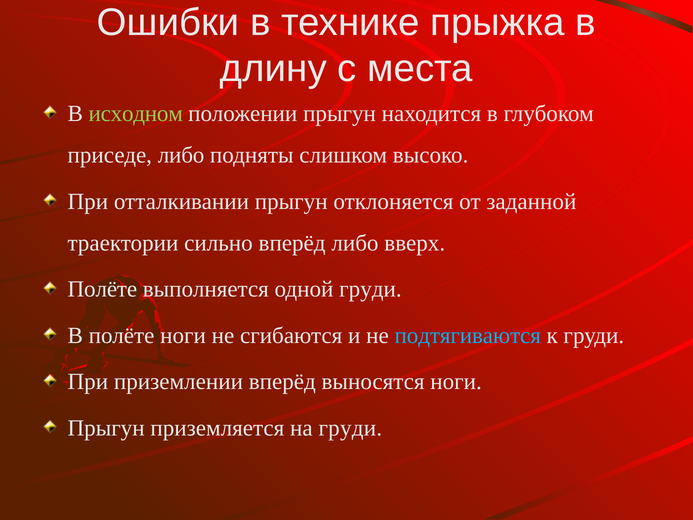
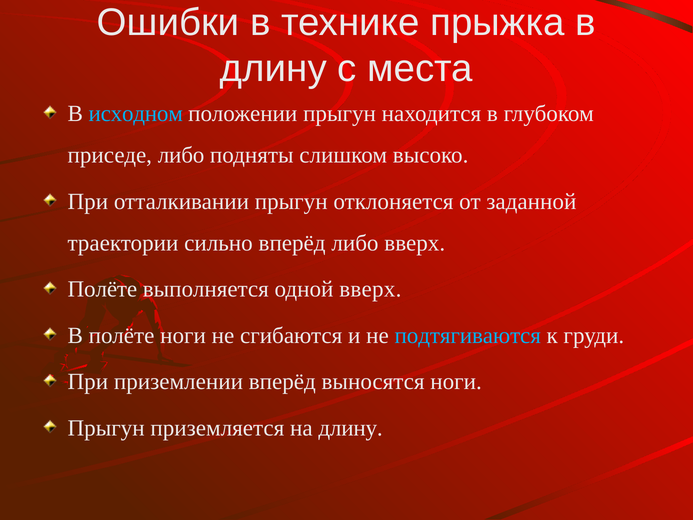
исходном colour: light green -> light blue (136, 114)
одной груди: груди -> вверх (370, 289)
на груди: груди -> длину (351, 428)
